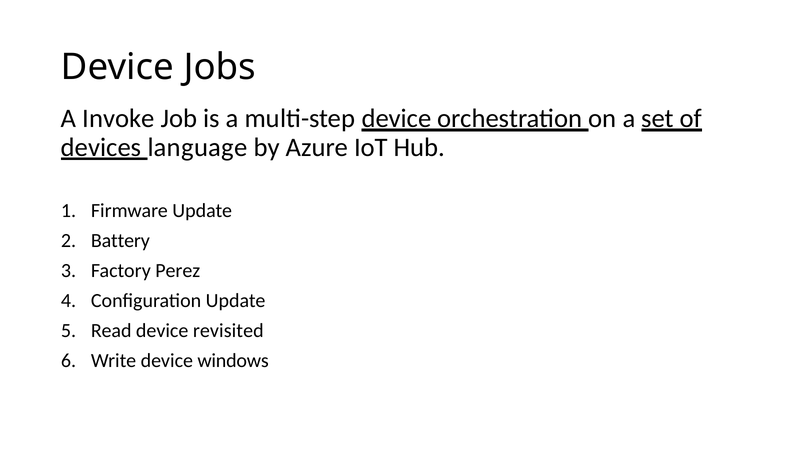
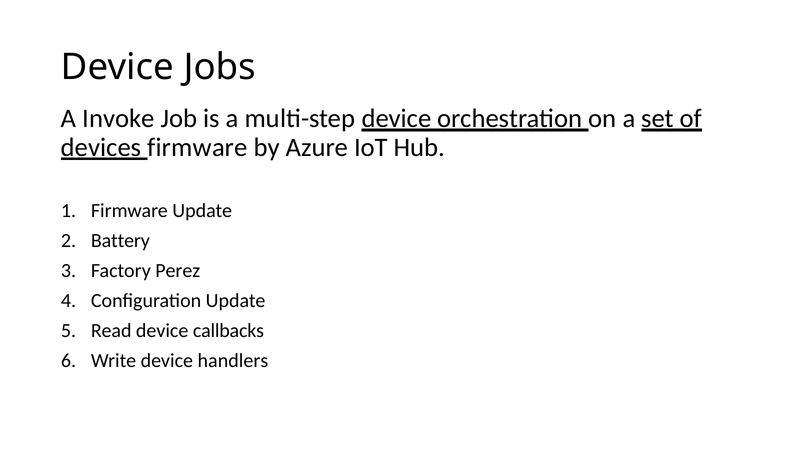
language: language -> firmware (198, 147)
revisited: revisited -> callbacks (228, 331)
windows: windows -> handlers (233, 361)
